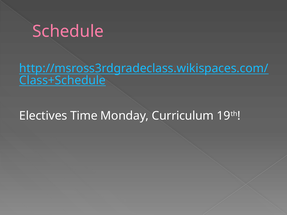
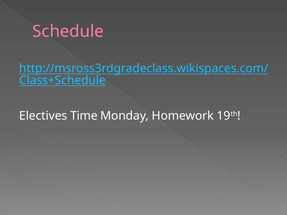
Curriculum: Curriculum -> Homework (183, 116)
